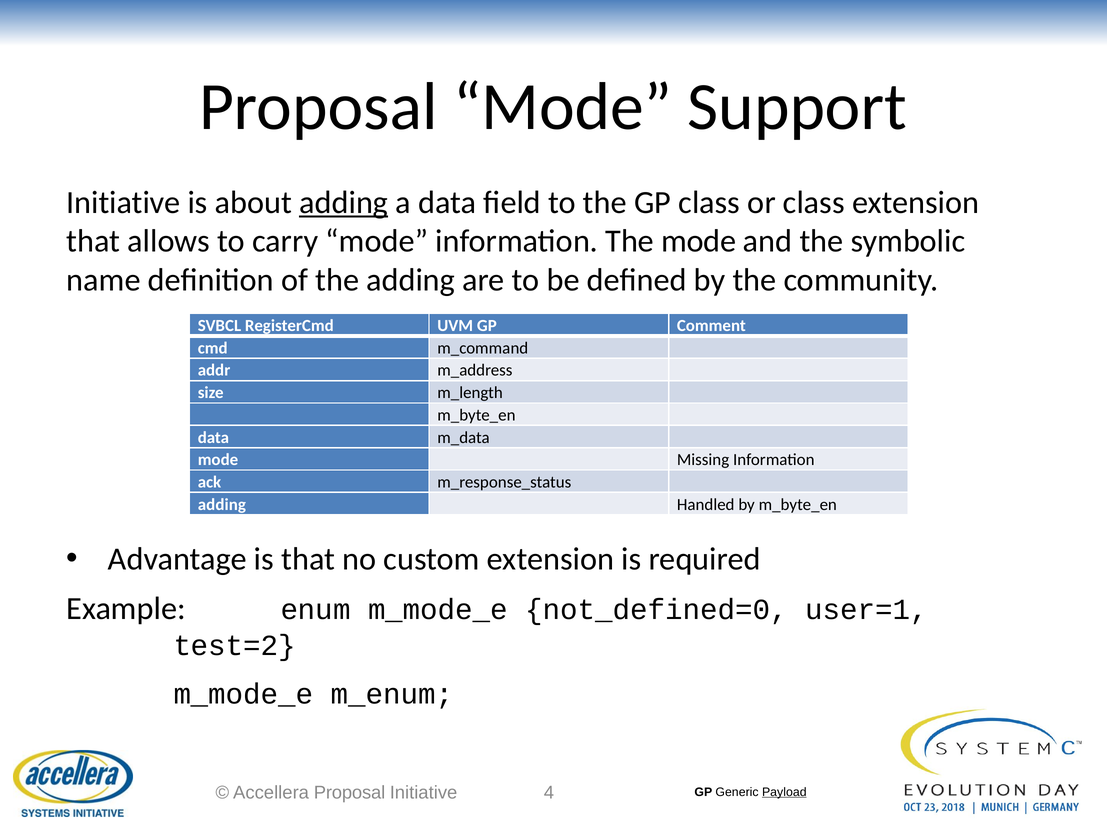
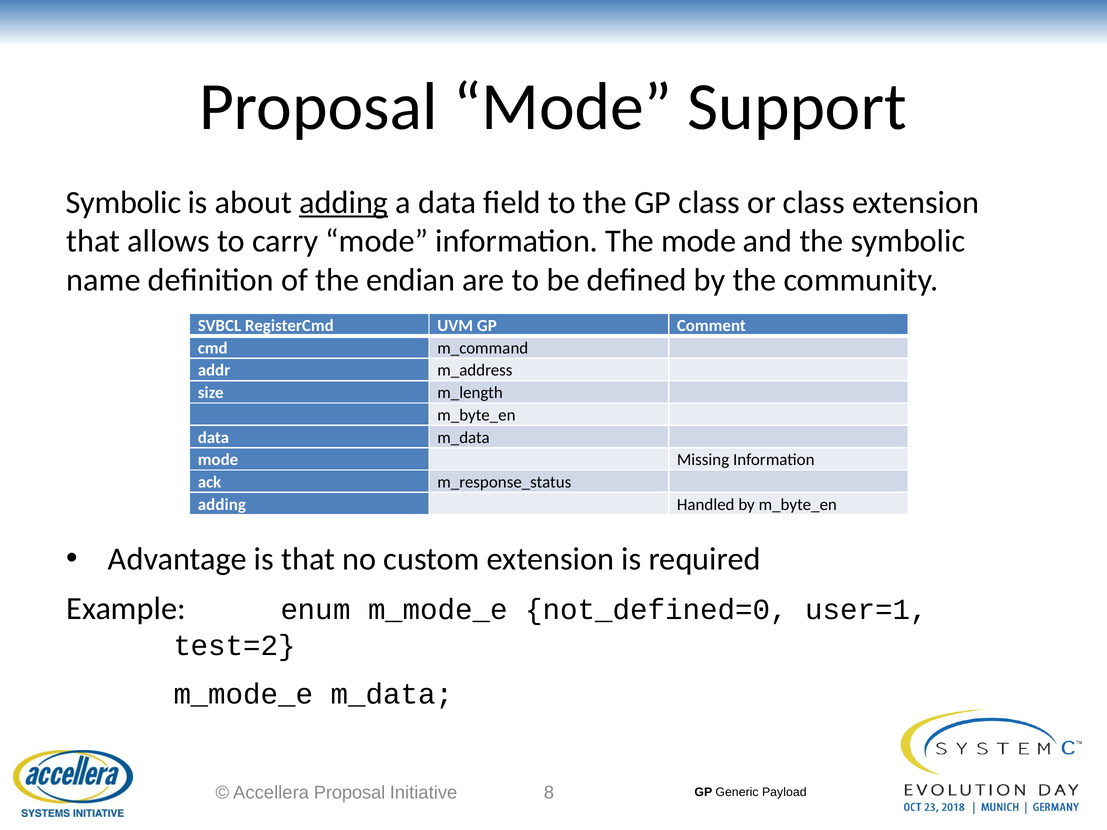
Initiative: Initiative -> Symbolic (124, 202)
the adding: adding -> endian (411, 280)
m_mode_e m_enum: m_enum -> m_data (392, 694)
4: 4 -> 8 (549, 793)
Payload underline: present -> none (784, 792)
